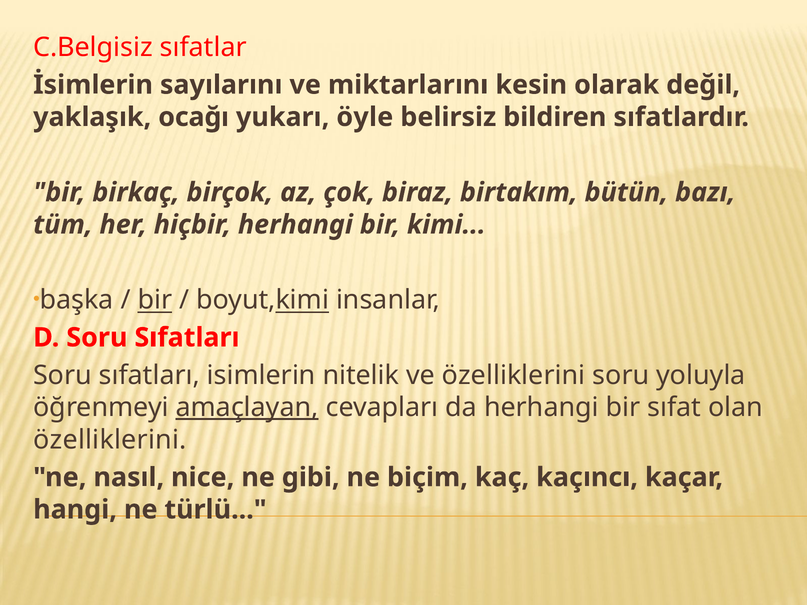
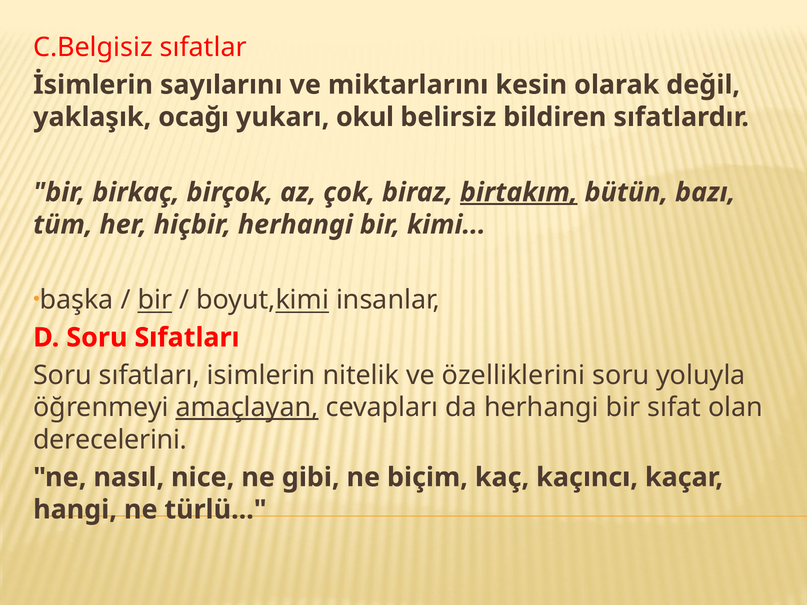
öyle: öyle -> okul (365, 117)
birtakım underline: none -> present (519, 192)
özelliklerini: özelliklerini -> derecelerini (110, 440)
